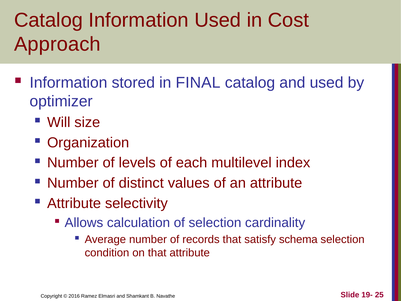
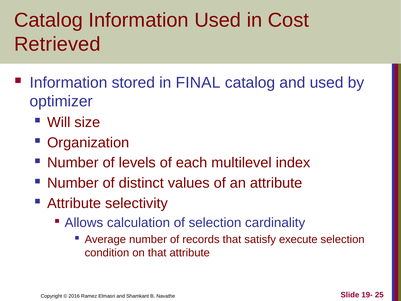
Approach: Approach -> Retrieved (57, 44)
schema: schema -> execute (298, 239)
